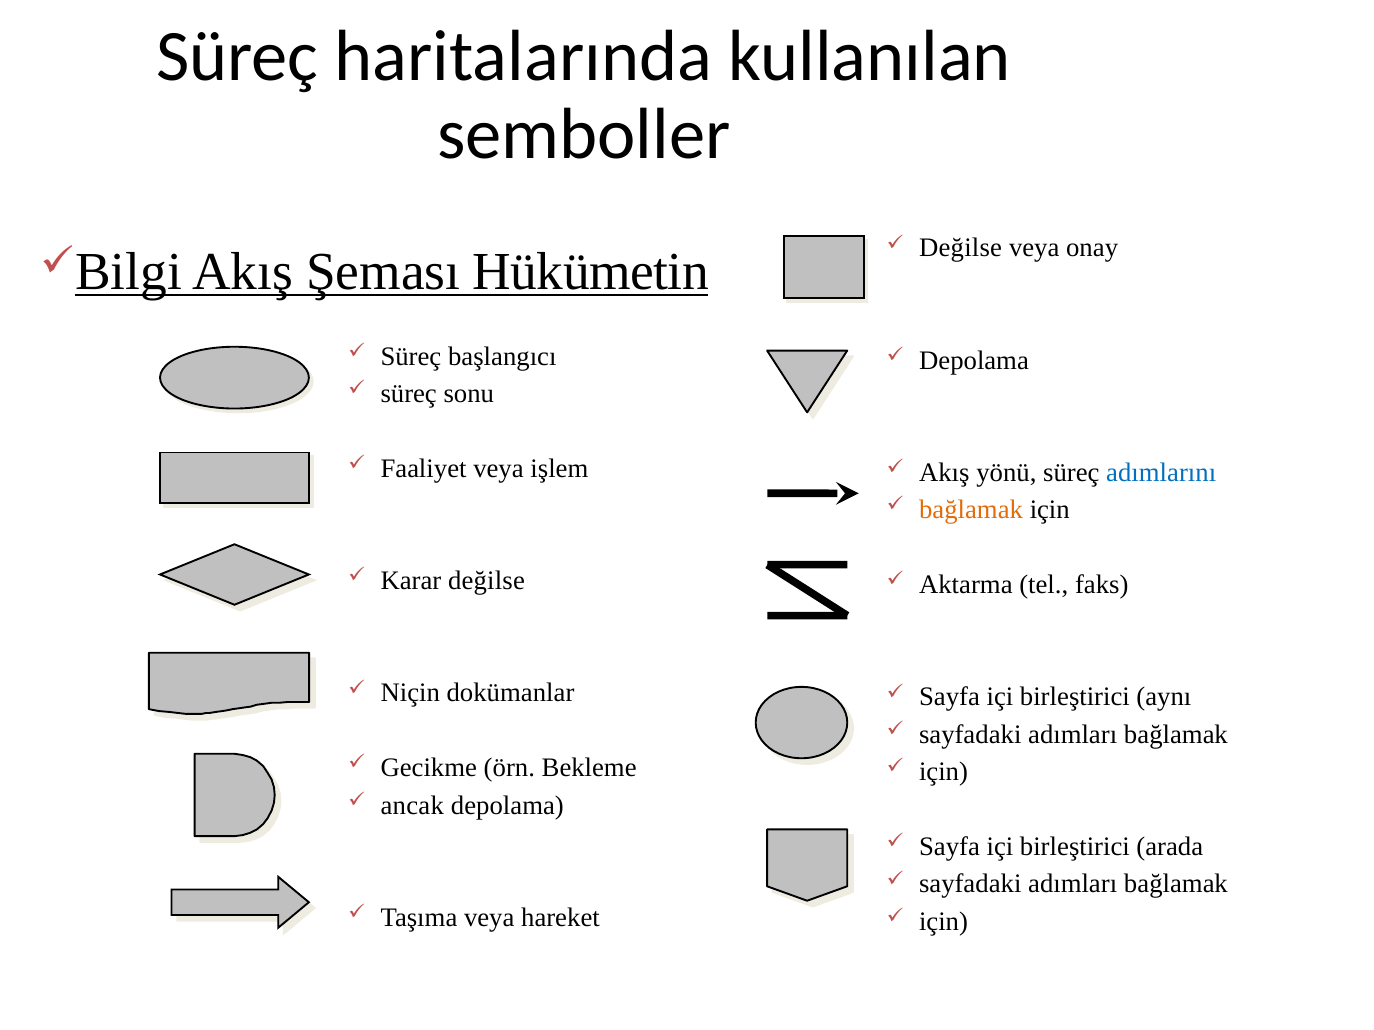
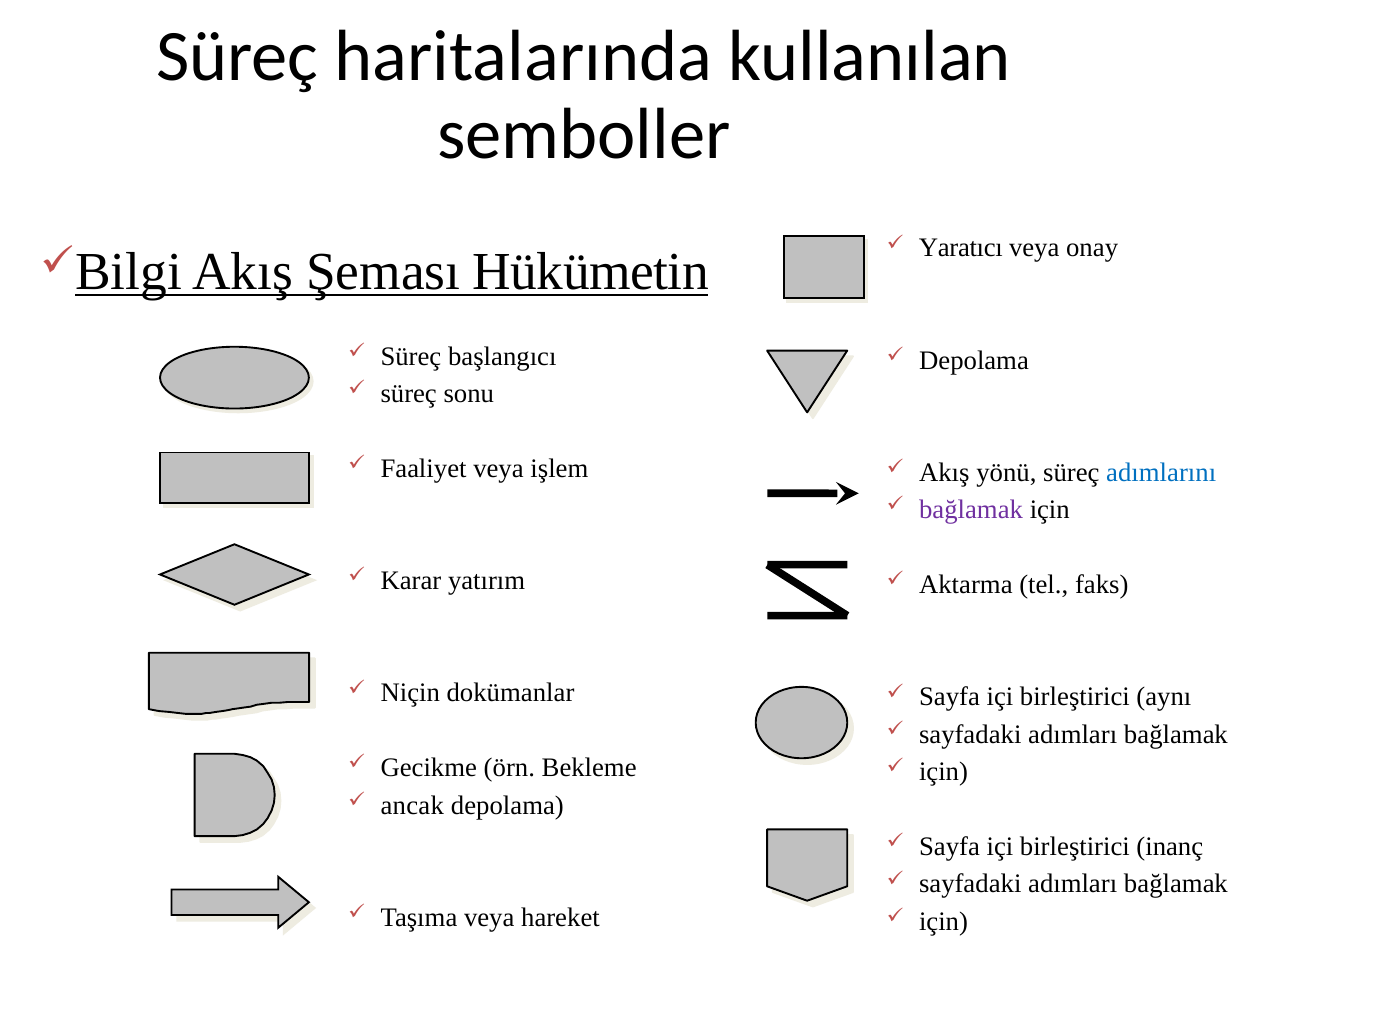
Değilse: Değilse -> Yaratıcı (961, 248)
bağlamak colour: orange -> purple (971, 510)
Karar değilse: değilse -> yatırım (487, 581)
arada: arada -> inanç (1170, 847)
